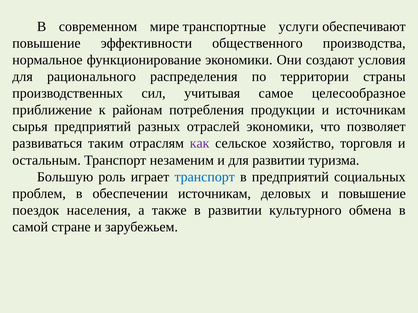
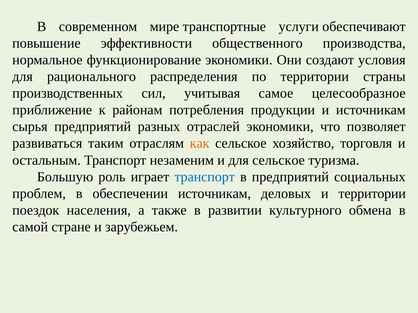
как colour: purple -> orange (200, 144)
для развитии: развитии -> сельское (279, 160)
и повышение: повышение -> территории (372, 194)
